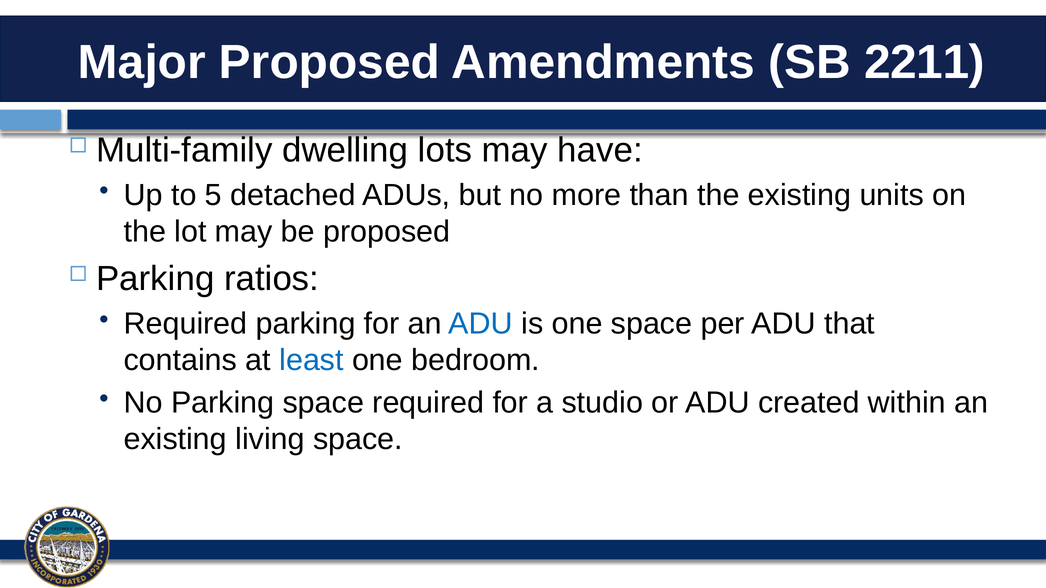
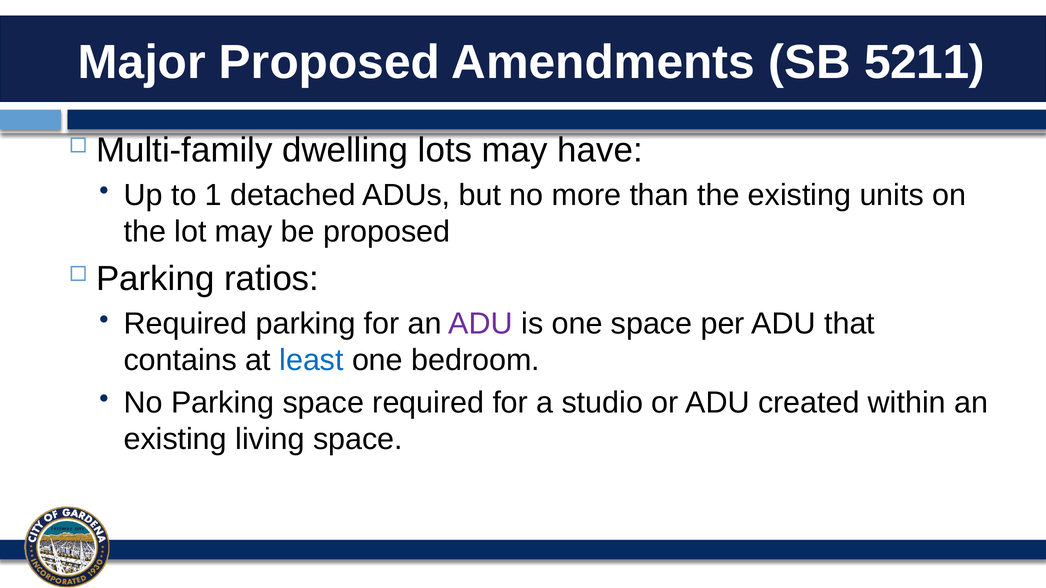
2211: 2211 -> 5211 (924, 63)
5: 5 -> 1 (213, 195)
ADU colour: blue -> purple (481, 324)
